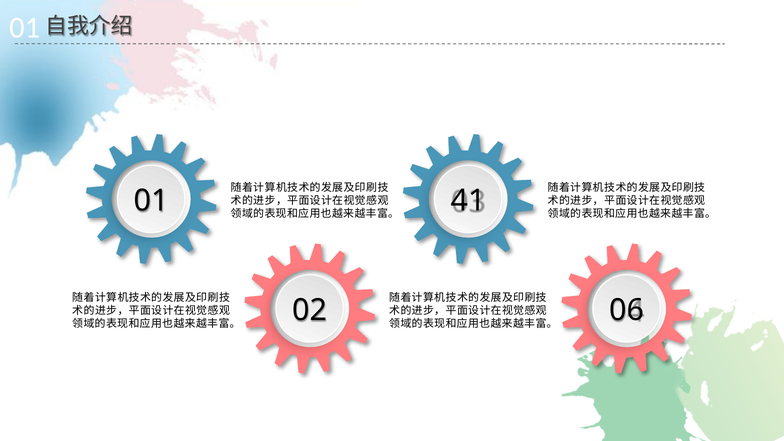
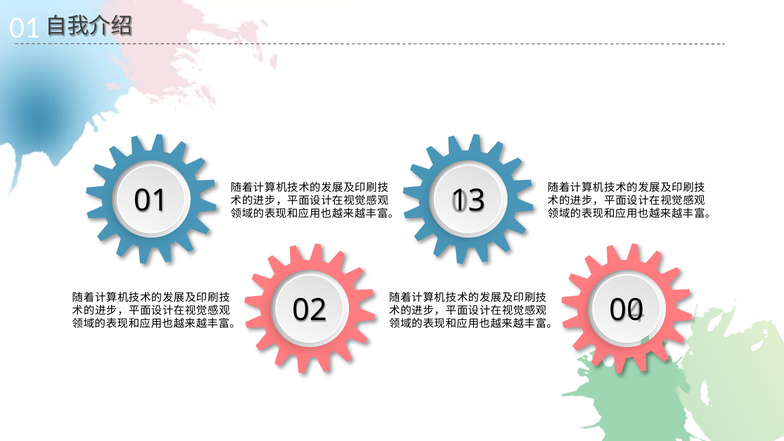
41: 41 -> 13 (468, 201)
06: 06 -> 00 (627, 310)
